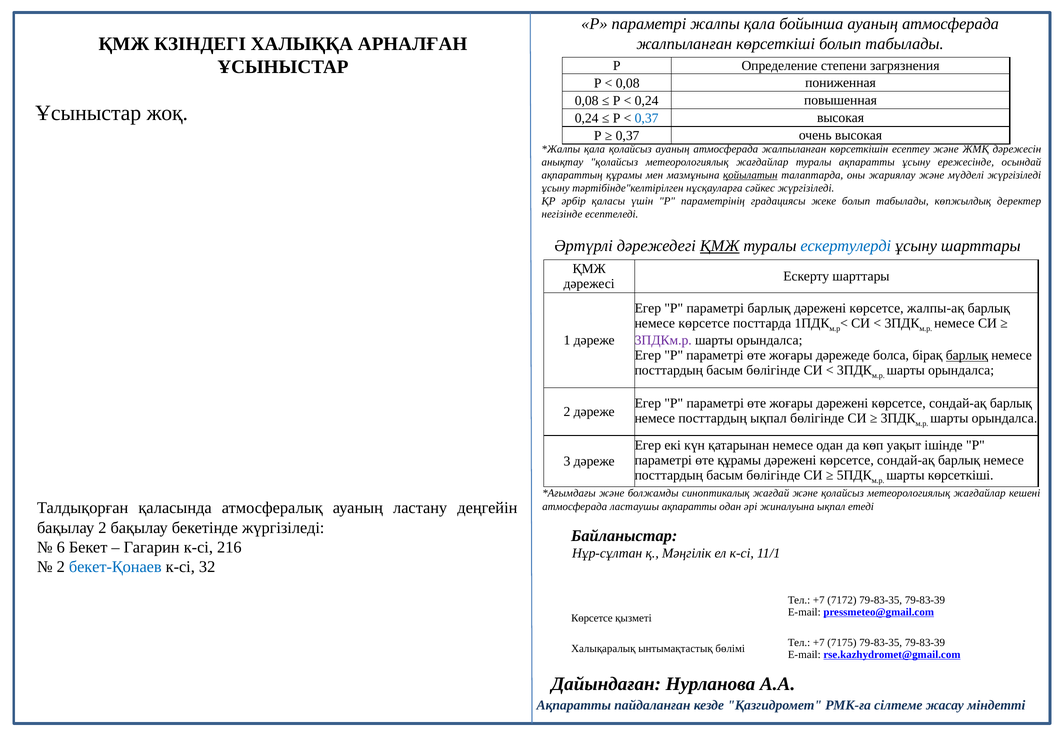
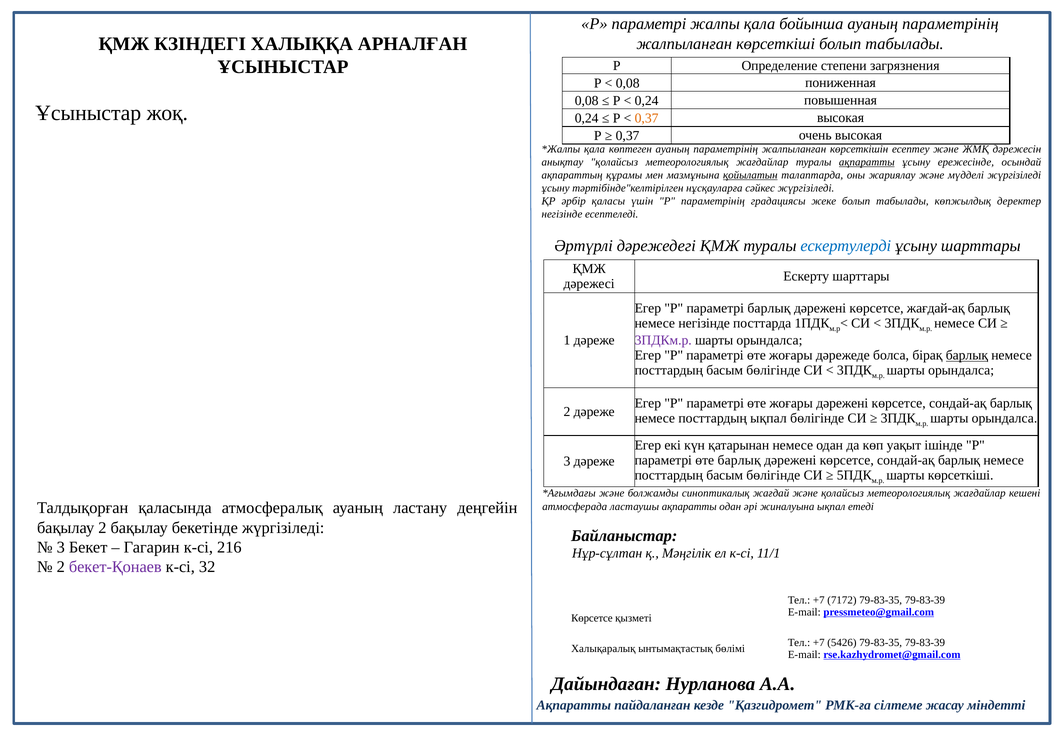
бойынша ауаның атмосферада: атмосферада -> параметрінің (950, 24)
0,37 colour: blue -> orange (647, 118)
қала қолайсыз: қолайсыз -> көптеген (630, 149)
атмосферада: атмосферада -> параметрінің (726, 149)
ақпаратты underline: none -> present (867, 162)
ҚМЖ underline: present -> none (720, 246)
жалпы-ақ: жалпы-ақ -> жағдай-ақ (936, 308)
немесе көрсетсе: көрсетсе -> негізінде (704, 323)
өте құрамы: құрамы -> барлық (739, 461)
6: 6 -> 3 (61, 548)
бекет-Қонаев colour: blue -> purple (115, 567)
7175: 7175 -> 5426 (842, 643)
